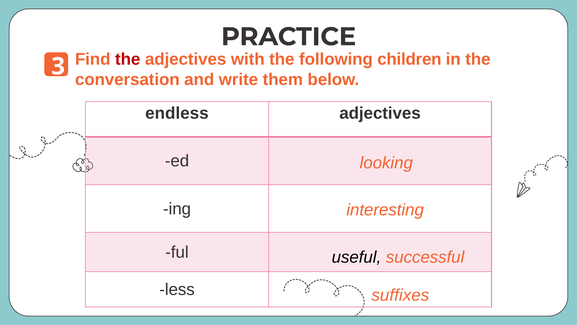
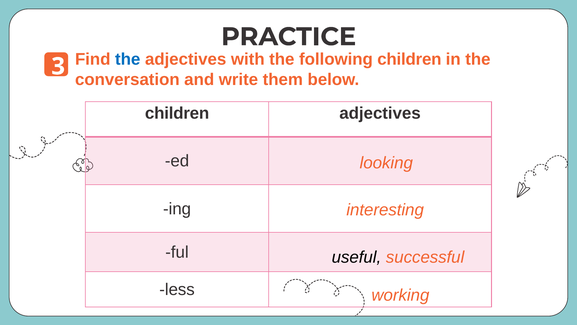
the colour: red -> blue (128, 59)
endless: endless -> children (177, 113)
suffixes: suffixes -> working (400, 295)
